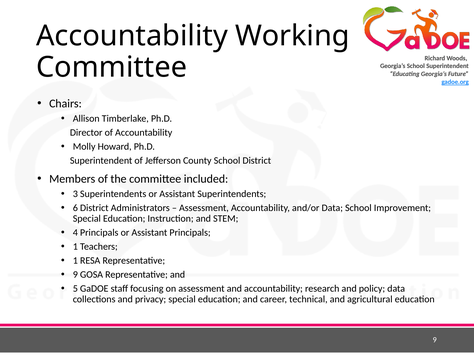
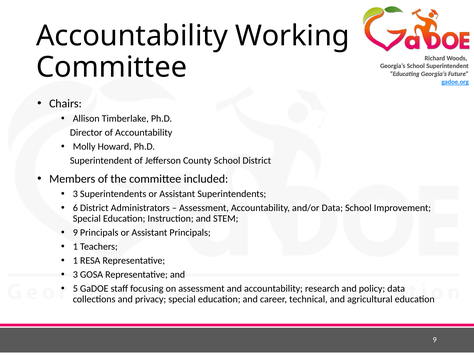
4: 4 -> 9 (75, 232)
9: 9 -> 3 (75, 274)
